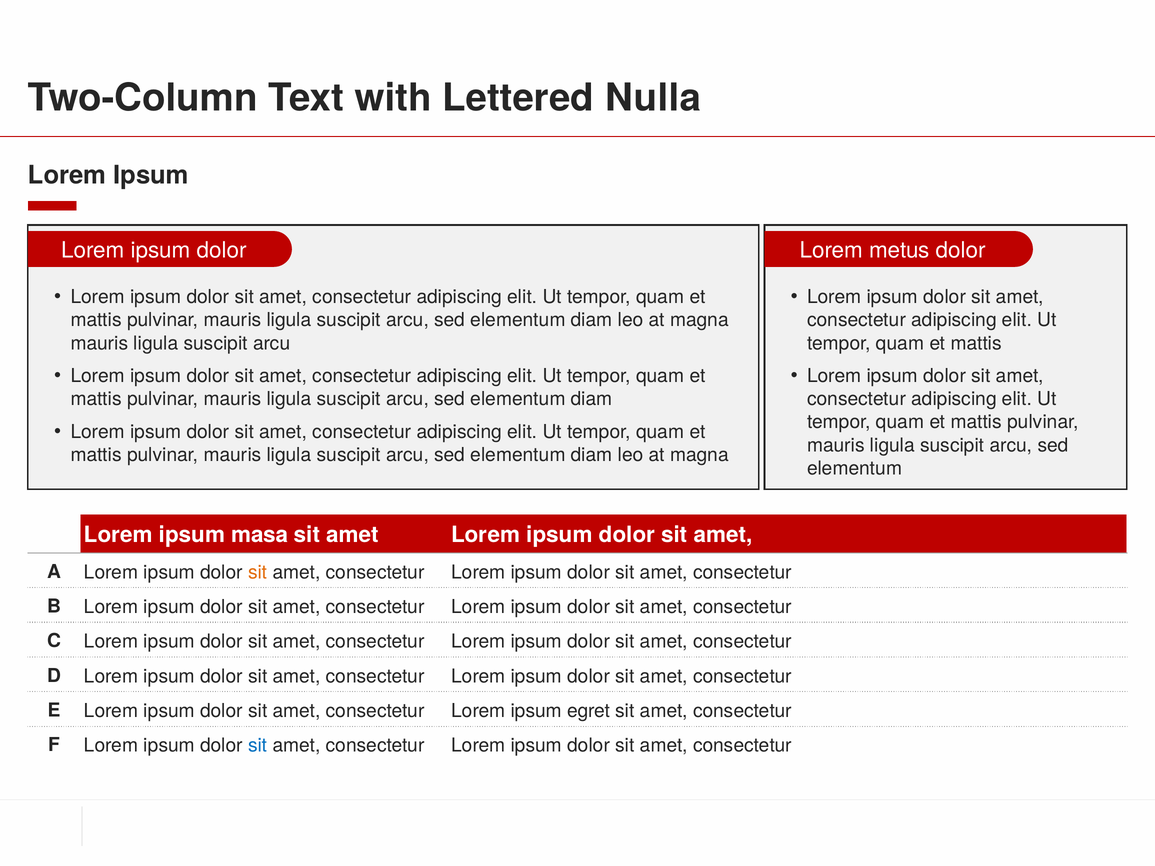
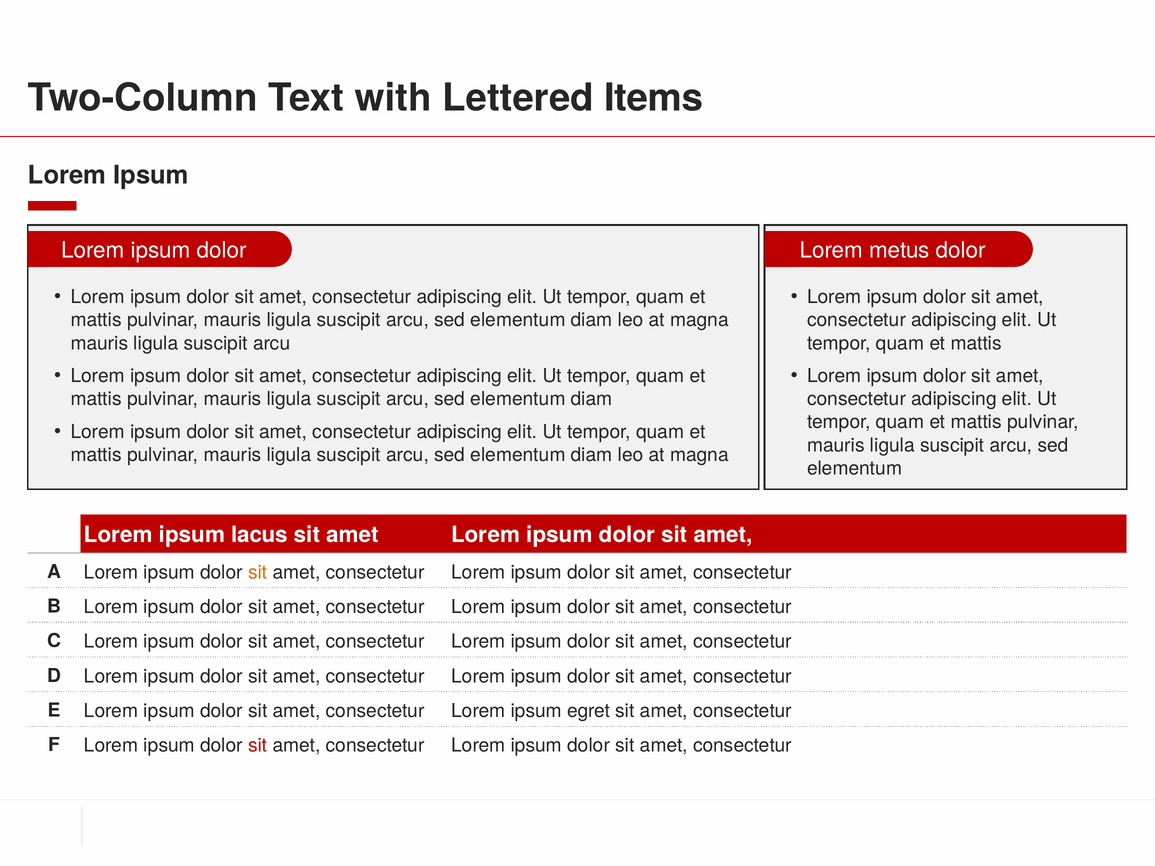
Nulla: Nulla -> Items (654, 98)
masa: masa -> lacus (260, 535)
sit colour: blue -> red (258, 746)
